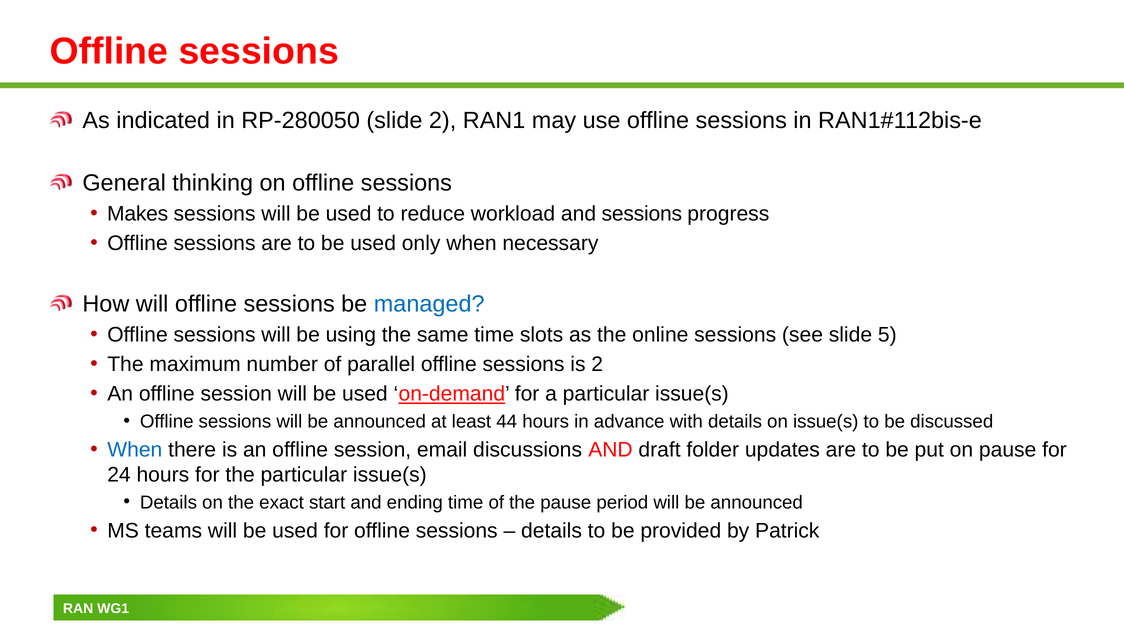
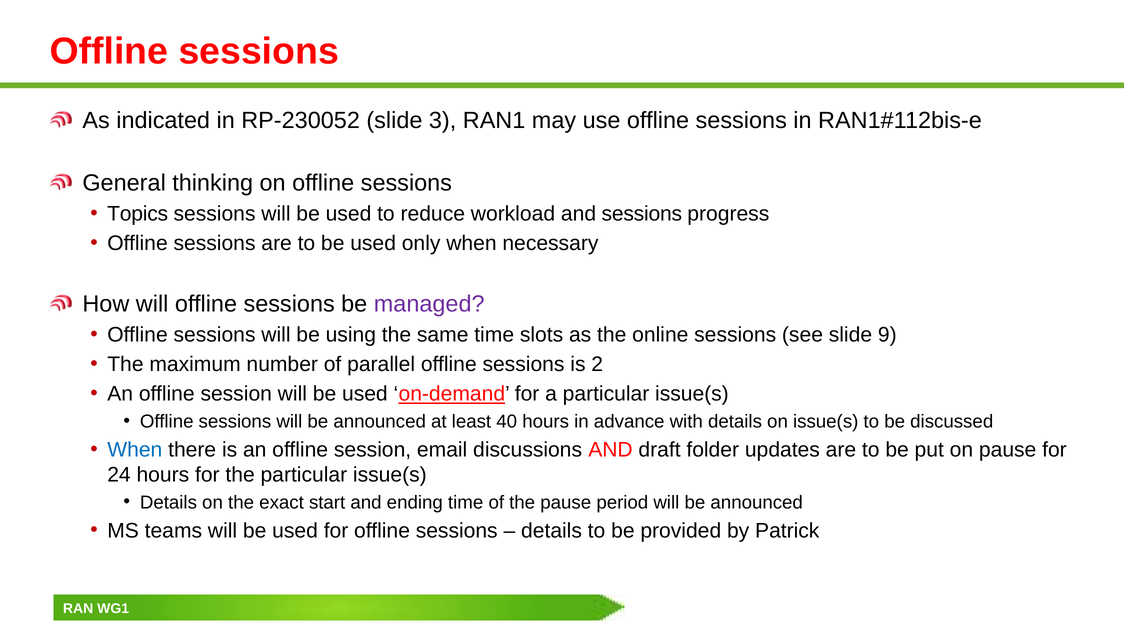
RP-280050: RP-280050 -> RP-230052 (301, 121)
slide 2: 2 -> 3 (443, 121)
Makes: Makes -> Topics (138, 214)
managed colour: blue -> purple (429, 304)
5: 5 -> 9 (887, 335)
44: 44 -> 40 (507, 422)
